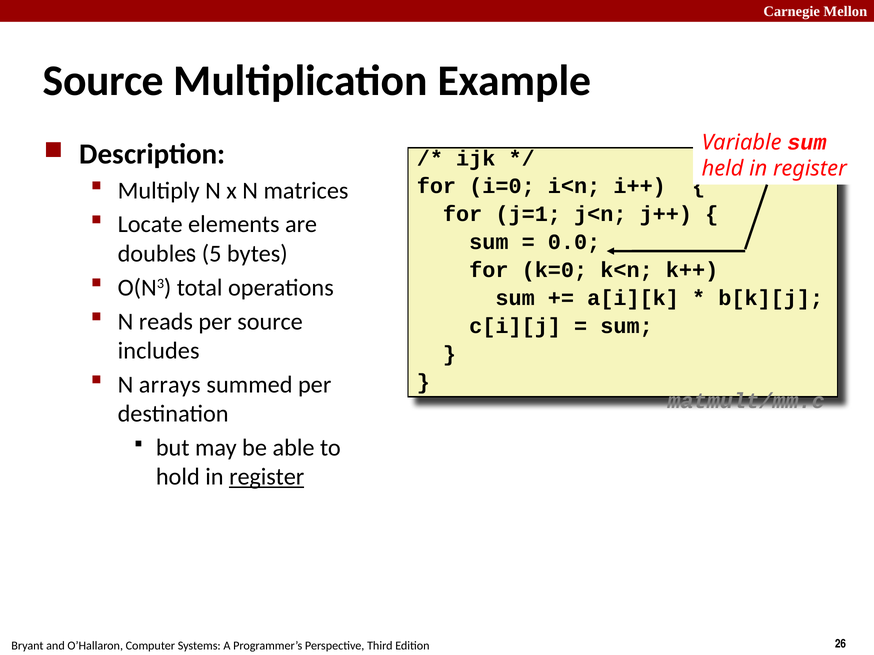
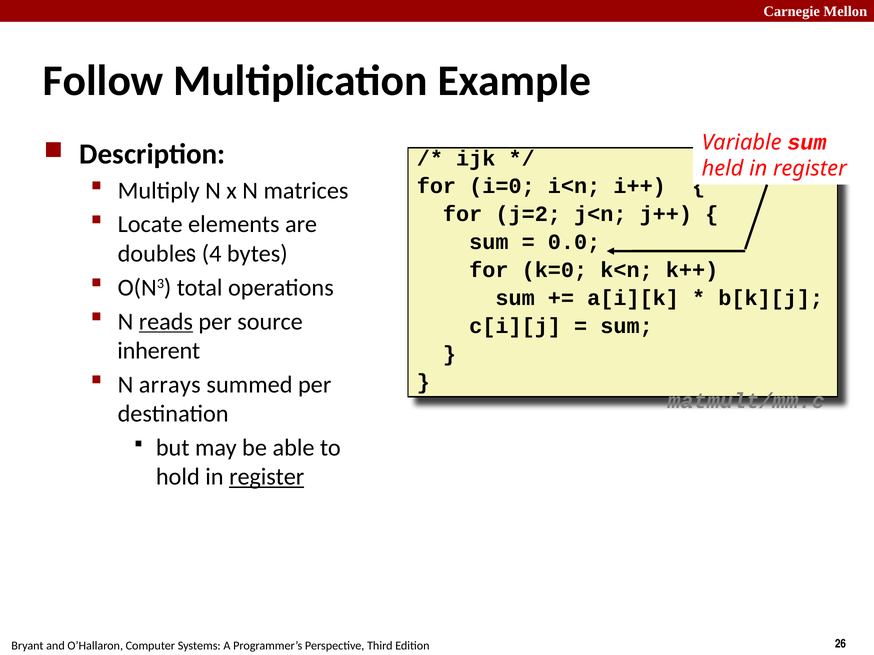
Source: Source -> Follow (103, 81)
j=1: j=1 -> j=2 (528, 214)
5: 5 -> 4 (212, 254)
reads underline: none -> present (166, 322)
includes: includes -> inherent (159, 351)
